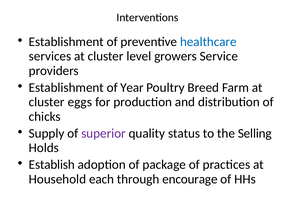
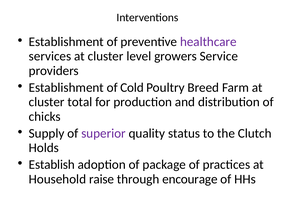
healthcare colour: blue -> purple (208, 42)
Year: Year -> Cold (132, 87)
eggs: eggs -> total (80, 102)
Selling: Selling -> Clutch (255, 133)
each: each -> raise (102, 178)
